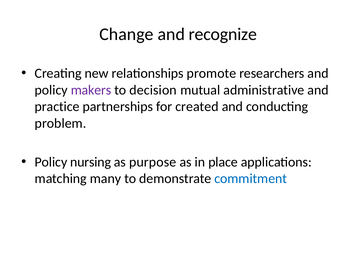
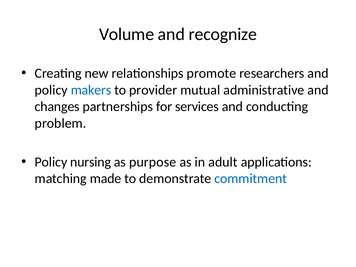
Change: Change -> Volume (127, 34)
makers colour: purple -> blue (91, 90)
decision: decision -> provider (153, 90)
practice: practice -> changes (57, 107)
created: created -> services (197, 107)
place: place -> adult (223, 162)
many: many -> made (106, 179)
